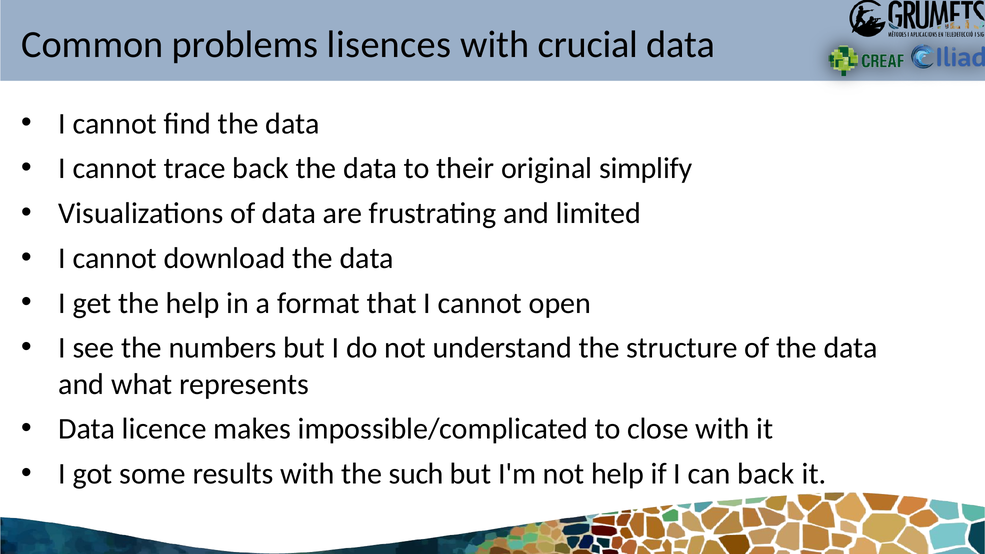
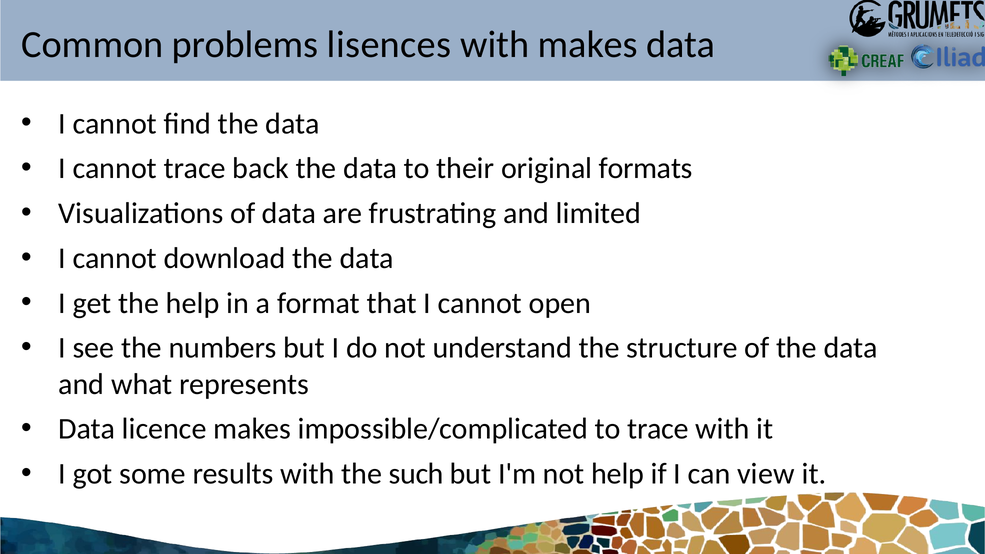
with crucial: crucial -> makes (588, 44)
simplify: simplify -> formats (646, 169)
to close: close -> trace (658, 429)
can back: back -> view (766, 474)
